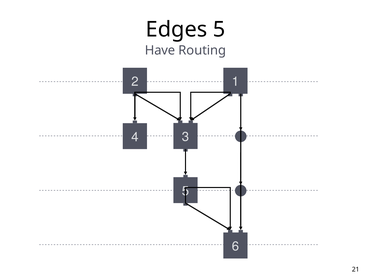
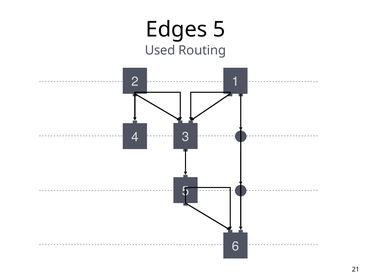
Have: Have -> Used (160, 50)
